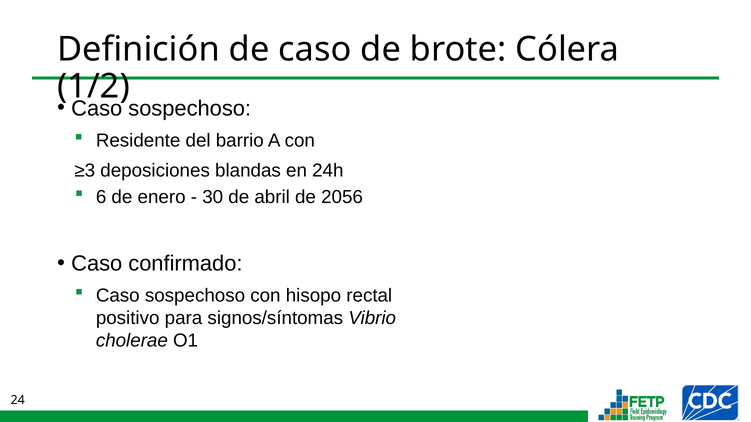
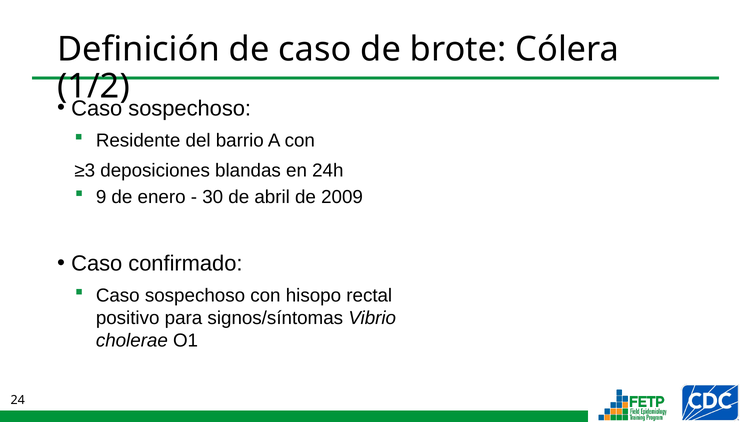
6: 6 -> 9 (101, 197)
2056: 2056 -> 2009 (342, 197)
